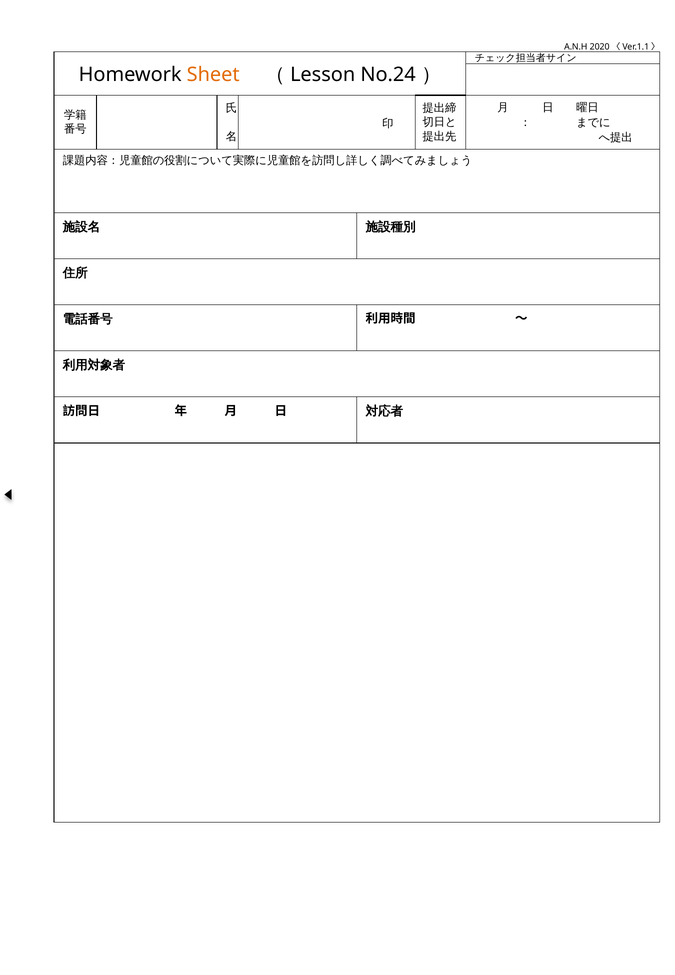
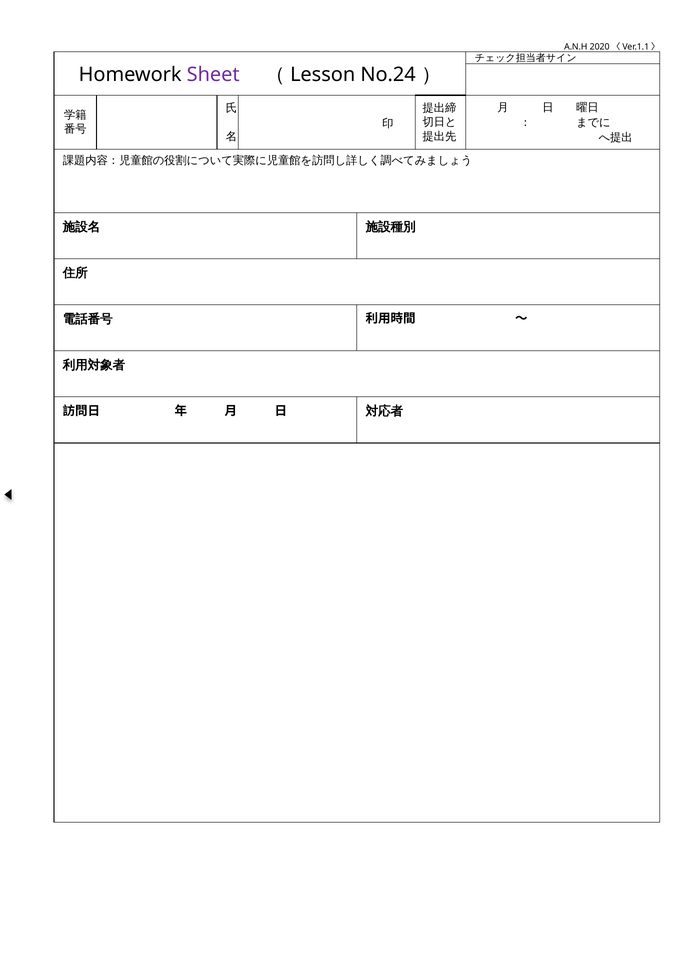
Sheet colour: orange -> purple (213, 75)
